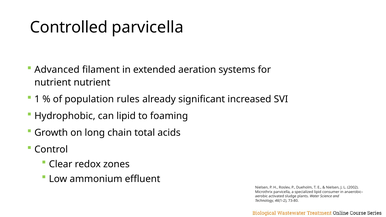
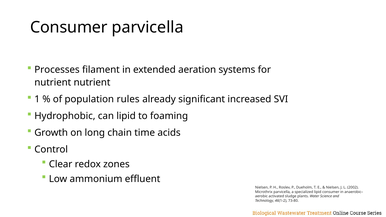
Controlled: Controlled -> Consumer (69, 27)
Advanced: Advanced -> Processes (57, 70)
total: total -> time (145, 133)
